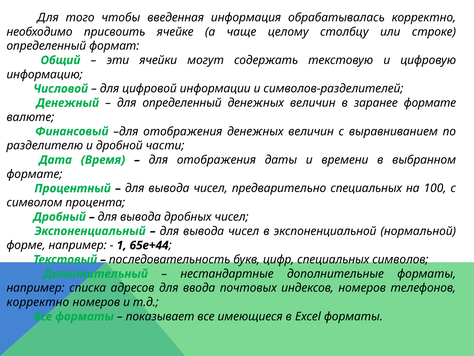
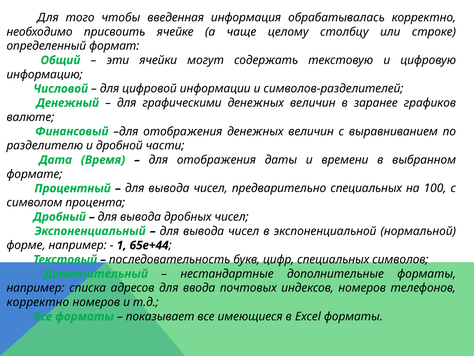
для определенный: определенный -> графическими (182, 103)
заранее формате: формате -> графиков (430, 103)
